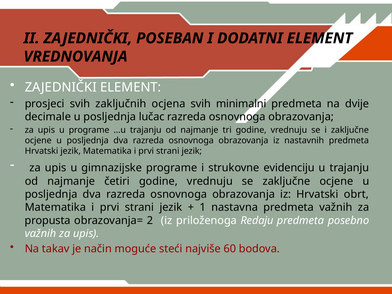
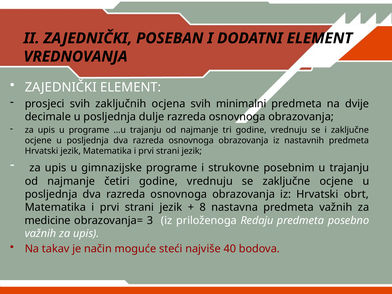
lučac: lučac -> dulje (152, 117)
evidenciju: evidenciju -> posebnim (289, 168)
1: 1 -> 8 (203, 207)
propusta: propusta -> medicine (48, 220)
2: 2 -> 3 (150, 220)
60: 60 -> 40 (230, 249)
